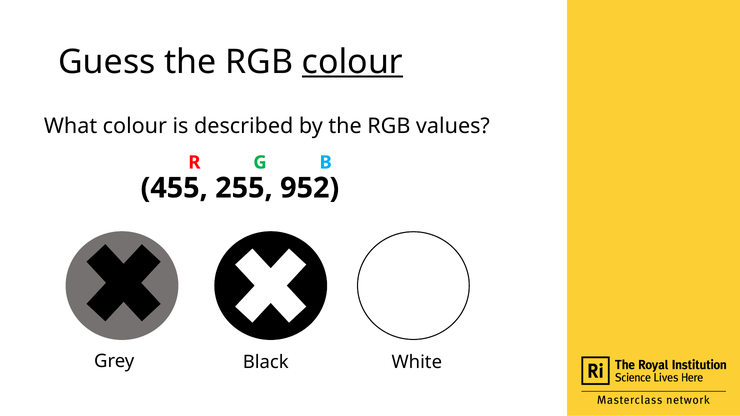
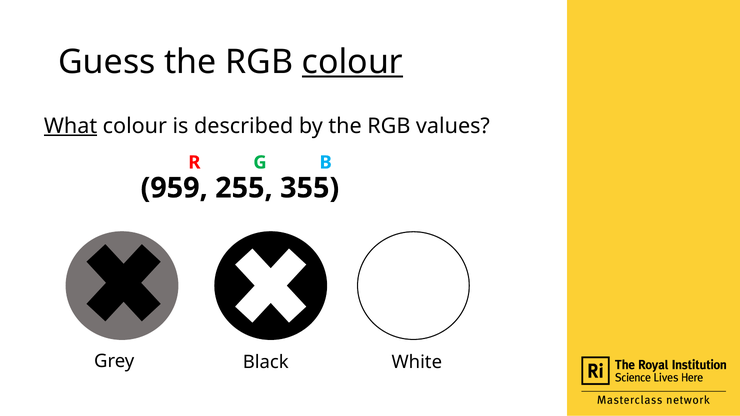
What underline: none -> present (71, 126)
455: 455 -> 959 (174, 188)
952: 952 -> 355 (310, 188)
